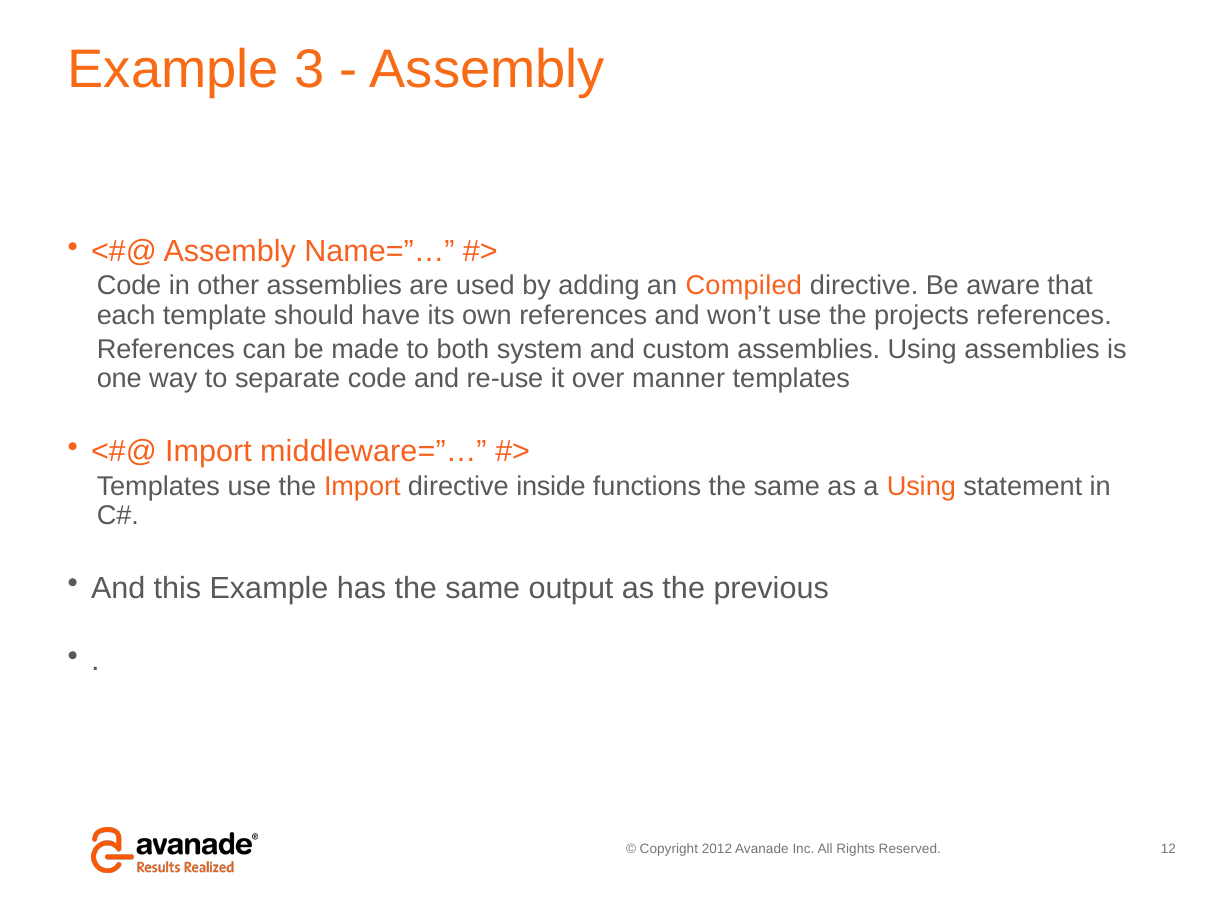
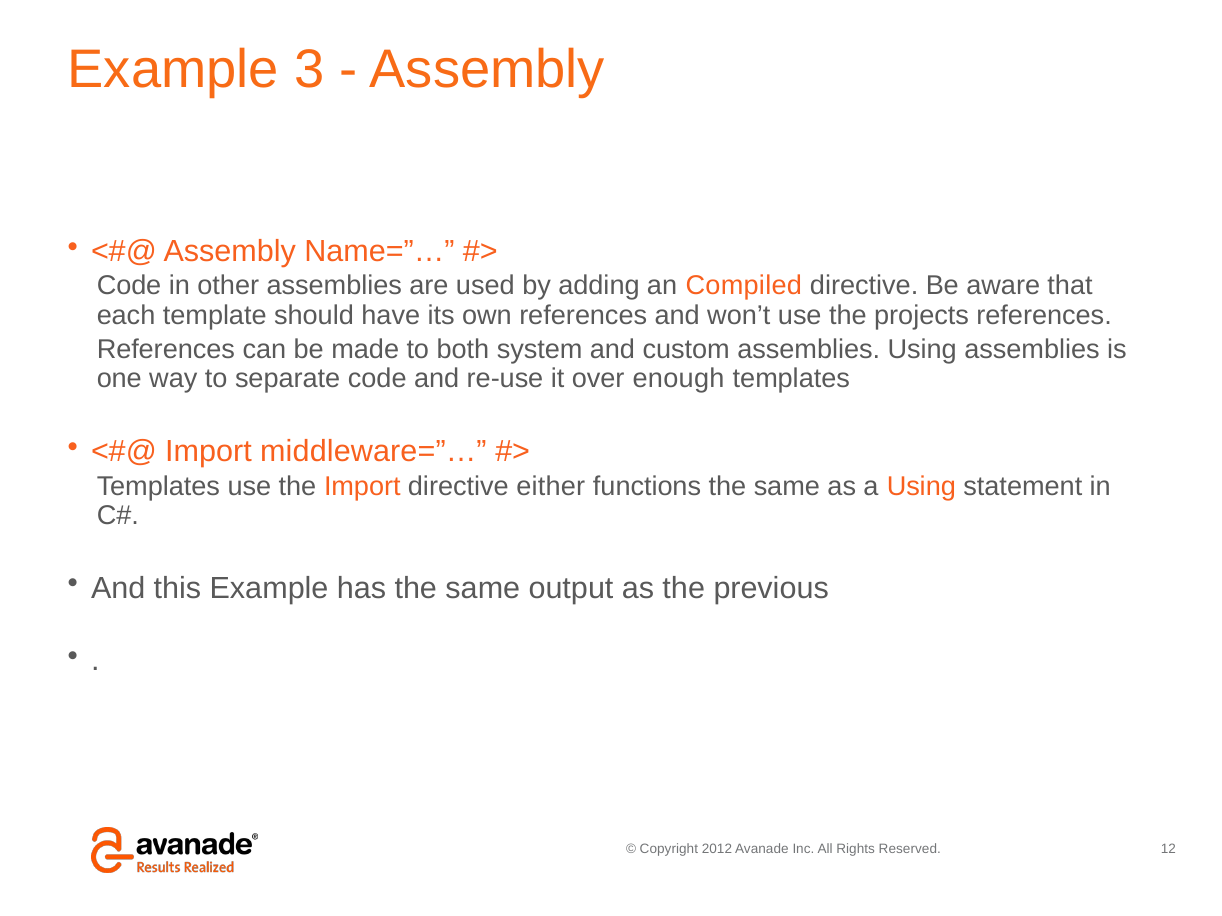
manner: manner -> enough (679, 379)
inside: inside -> either (551, 486)
